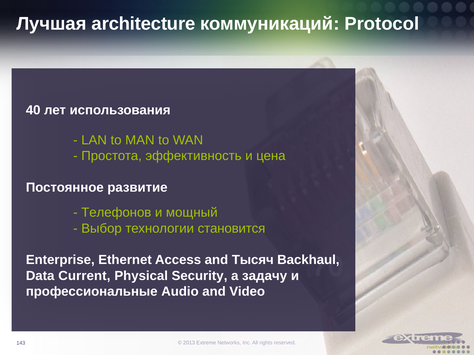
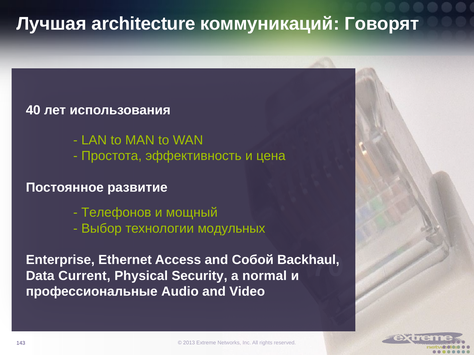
Protocol: Protocol -> Говорят (382, 24)
становится: становится -> модульных (232, 229)
Тысяч: Тысяч -> Собой (253, 260)
задачу: задачу -> normal (265, 276)
